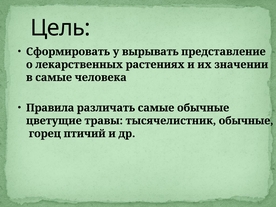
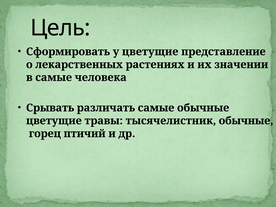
у вырывать: вырывать -> цветущие (150, 52)
Правила: Правила -> Срывать (50, 108)
